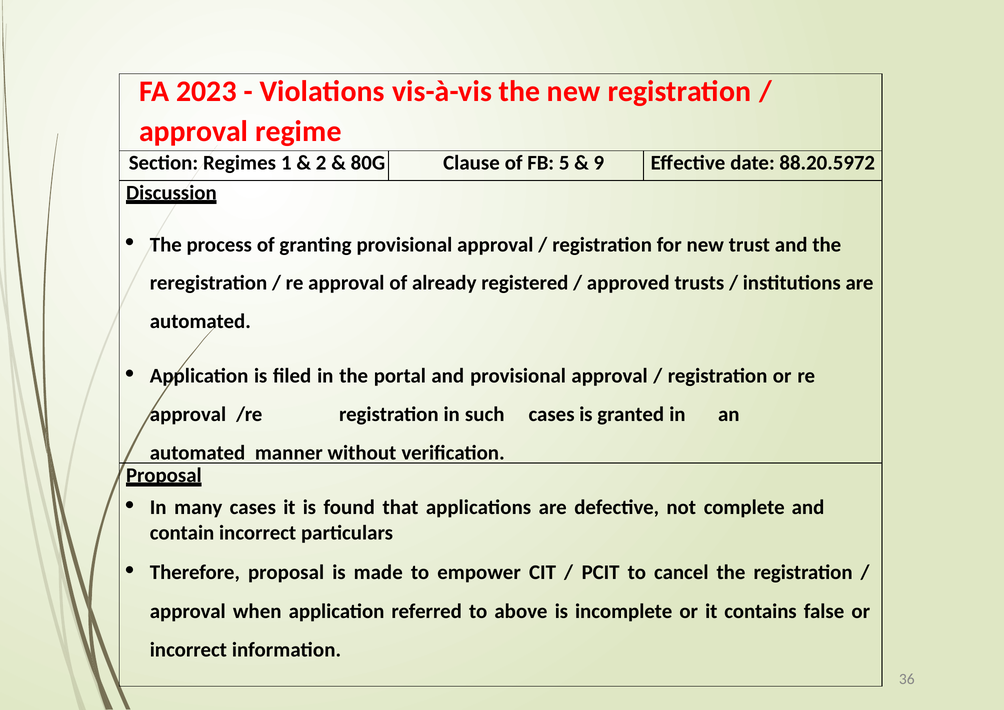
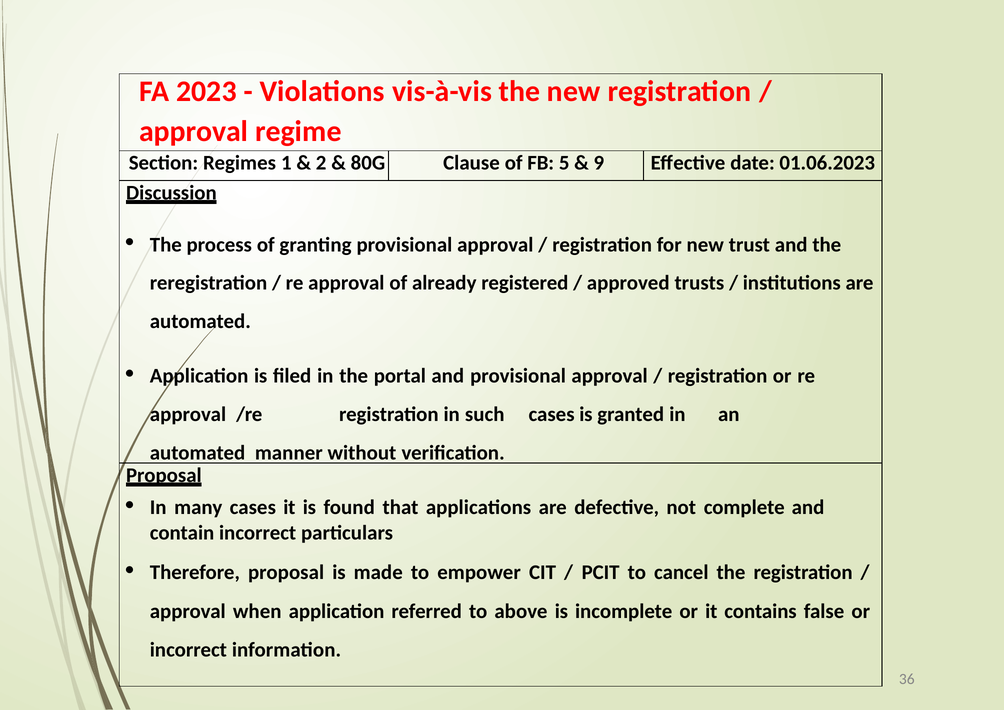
88.20.5972: 88.20.5972 -> 01.06.2023 (827, 163)
